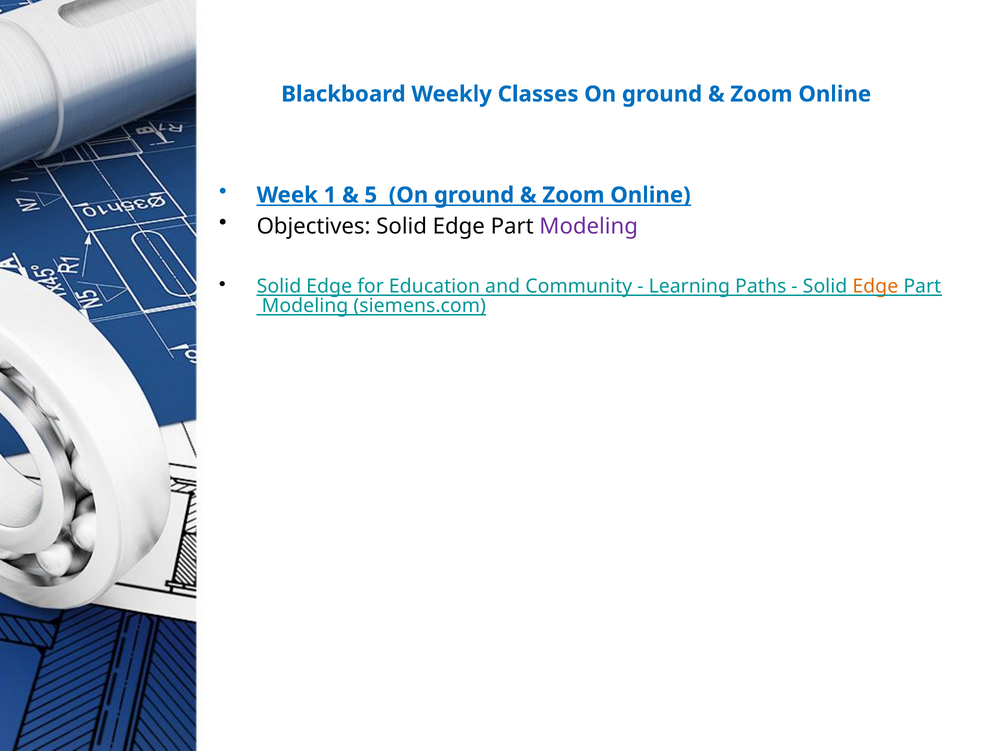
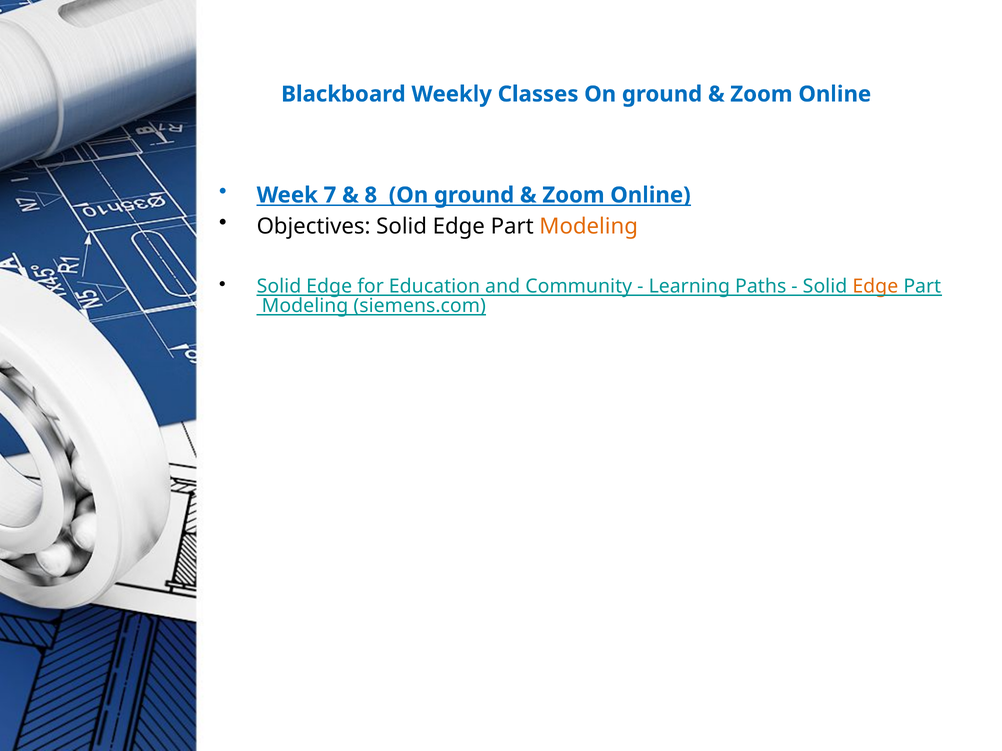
1: 1 -> 7 (330, 195)
5: 5 -> 8 (371, 195)
Modeling colour: purple -> orange (589, 226)
